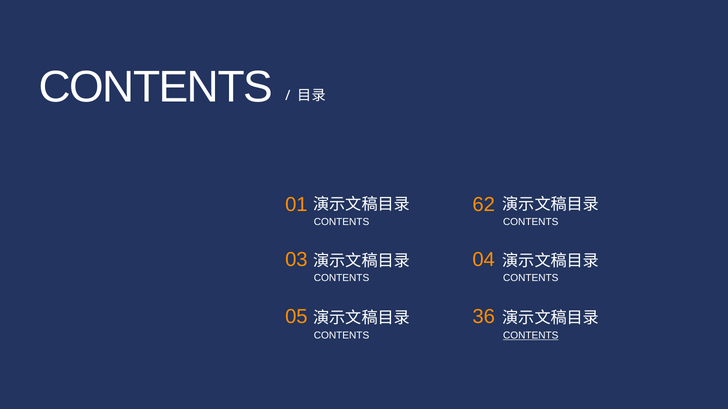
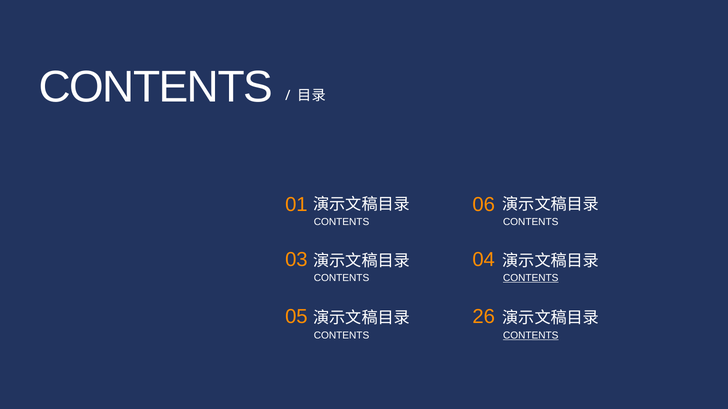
62: 62 -> 06 (484, 205)
CONTENTS underline: none -> present (531, 278)
36: 36 -> 26 (484, 317)
